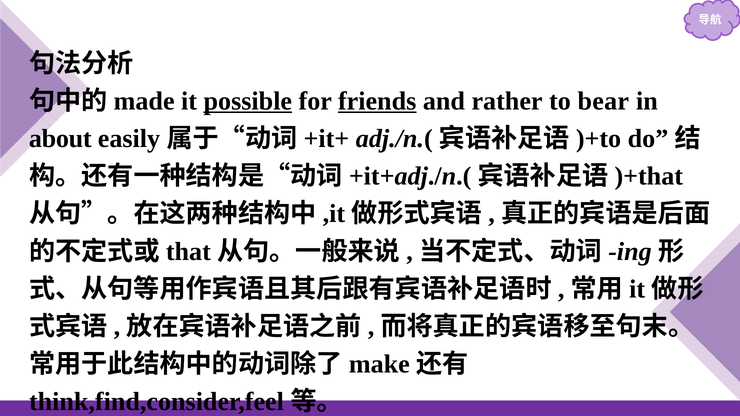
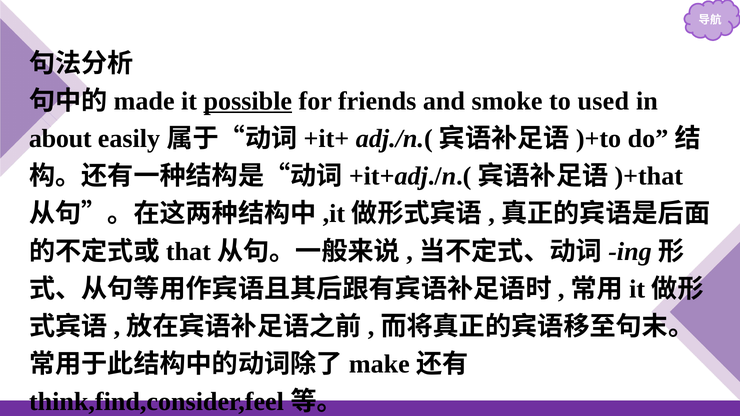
friends underline: present -> none (377, 101)
rather: rather -> smoke (507, 101)
bear: bear -> used (603, 101)
